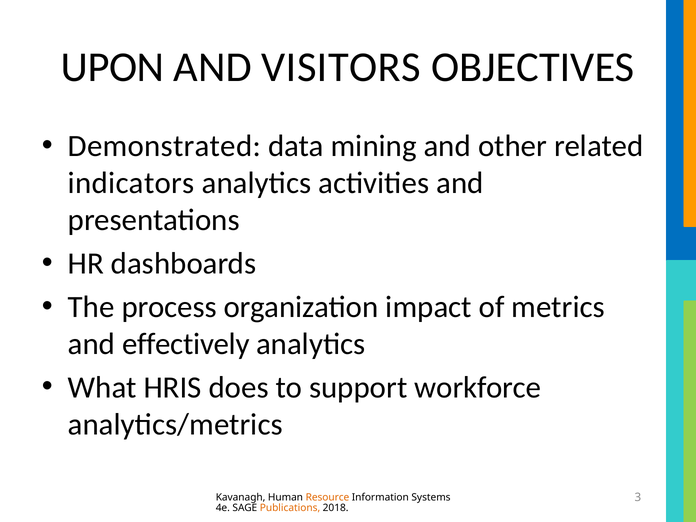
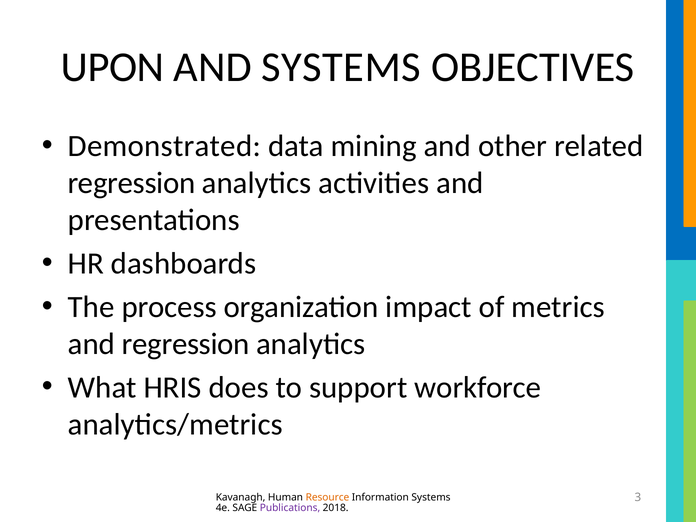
AND VISITORS: VISITORS -> SYSTEMS (341, 67)
indicators: indicators -> regression (131, 183)
and effectively: effectively -> regression (186, 344)
Publications colour: orange -> purple (290, 508)
